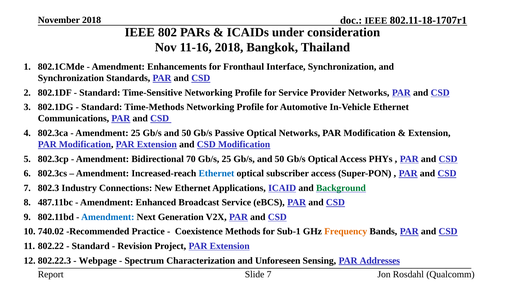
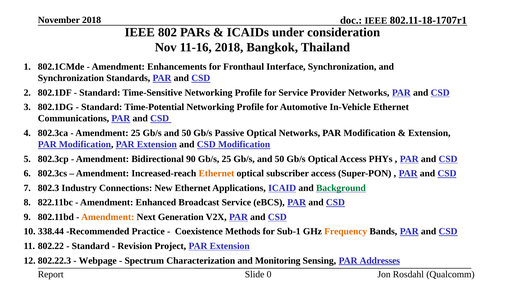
Time-Methods: Time-Methods -> Time-Potential (154, 107)
70: 70 -> 90 (191, 159)
Ethernet colour: blue -> orange (216, 173)
487.11bc: 487.11bc -> 822.11bc (55, 203)
Amendment colour: blue -> orange (108, 217)
740.02: 740.02 -> 338.44 (51, 232)
Unforeseen: Unforeseen -> Monitoring (278, 261)
Slide 7: 7 -> 0 (269, 275)
